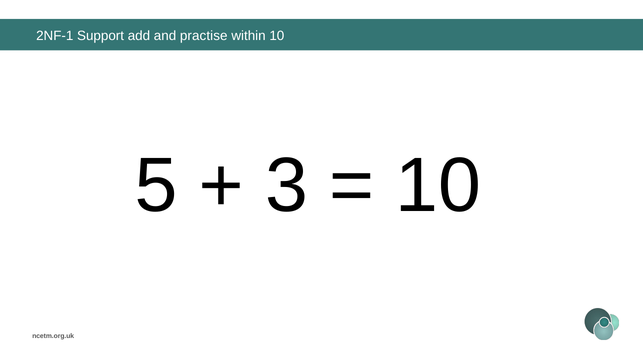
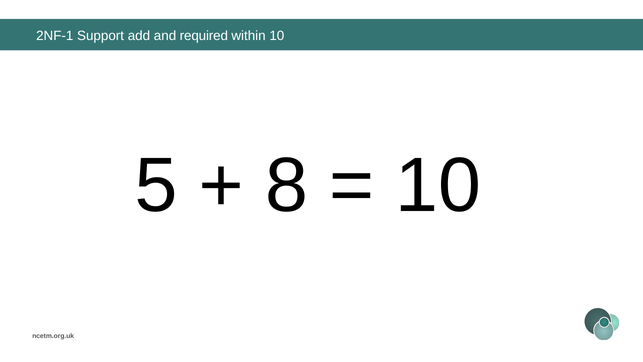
practise: practise -> required (204, 36)
3: 3 -> 8 (287, 186)
